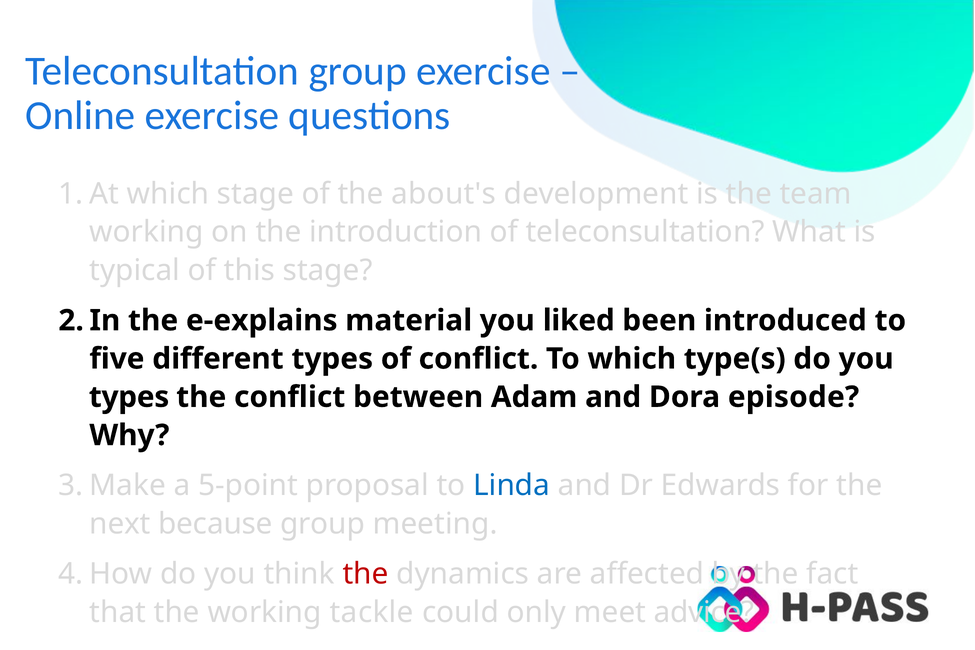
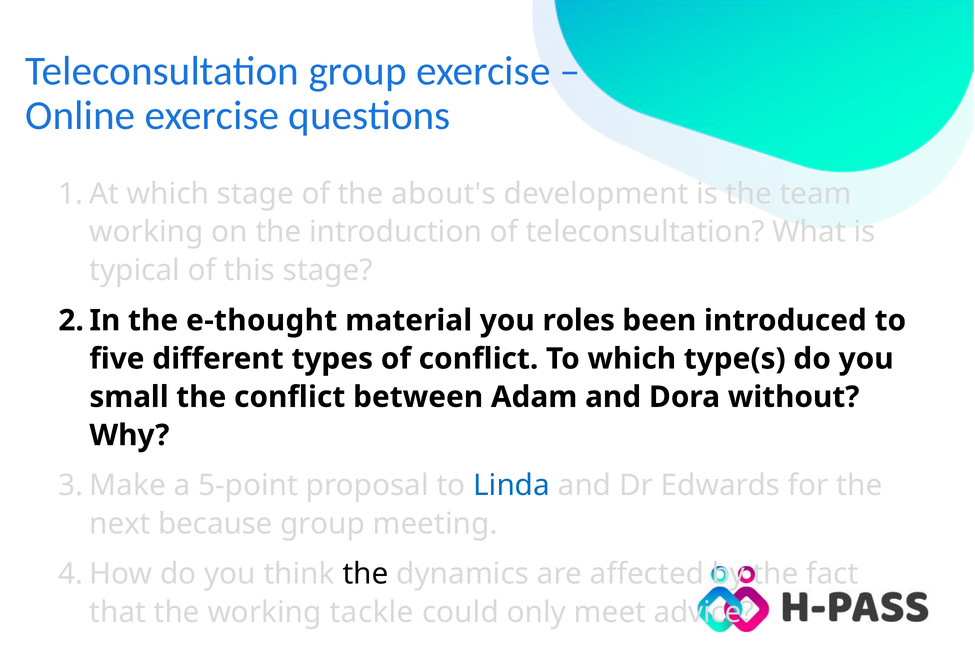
e-explains: e-explains -> e-thought (262, 321)
liked: liked -> roles (579, 321)
types: types -> small (129, 397)
episode: episode -> without (794, 397)
the colour: red -> black (366, 574)
